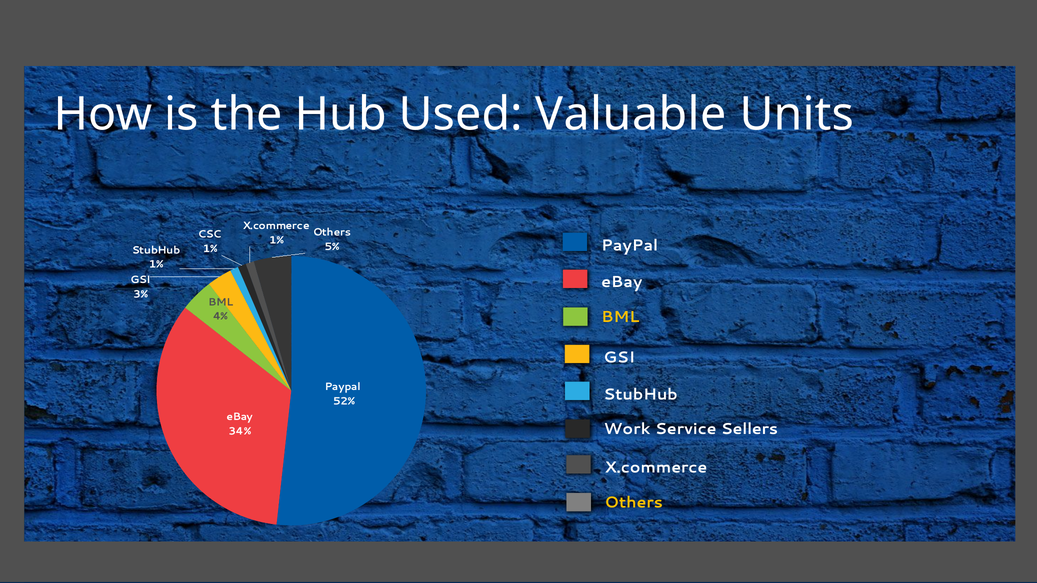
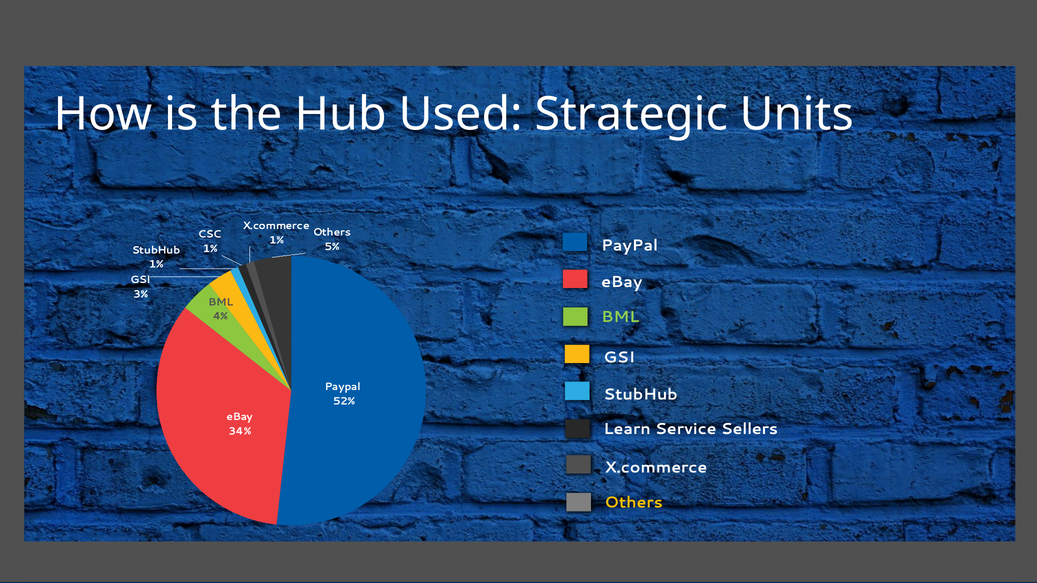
Valuable: Valuable -> Strategic (631, 115)
BML colour: yellow -> light green (620, 317)
Work: Work -> Learn (627, 429)
